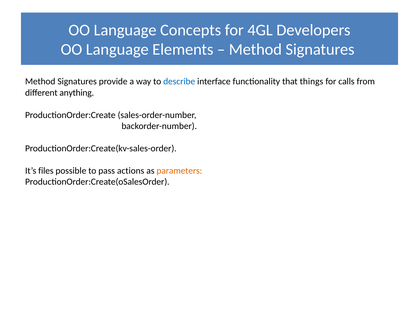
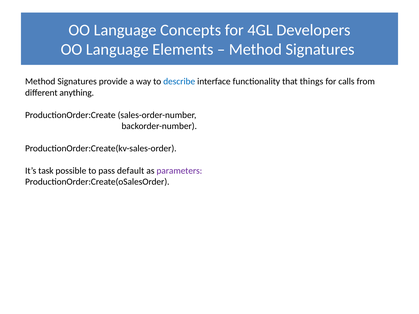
files: files -> task (46, 171)
actions: actions -> default (131, 171)
parameters colour: orange -> purple (179, 171)
